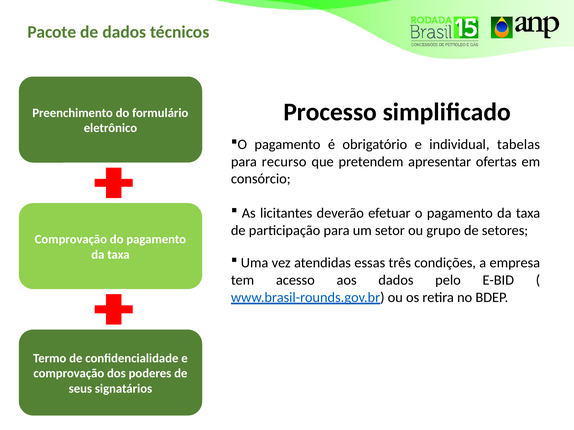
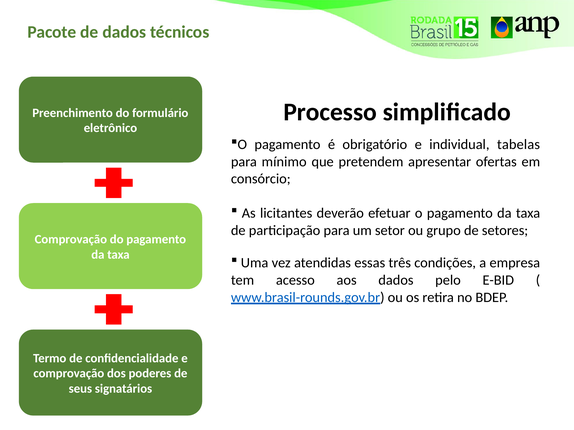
recurso: recurso -> mínimo (284, 162)
